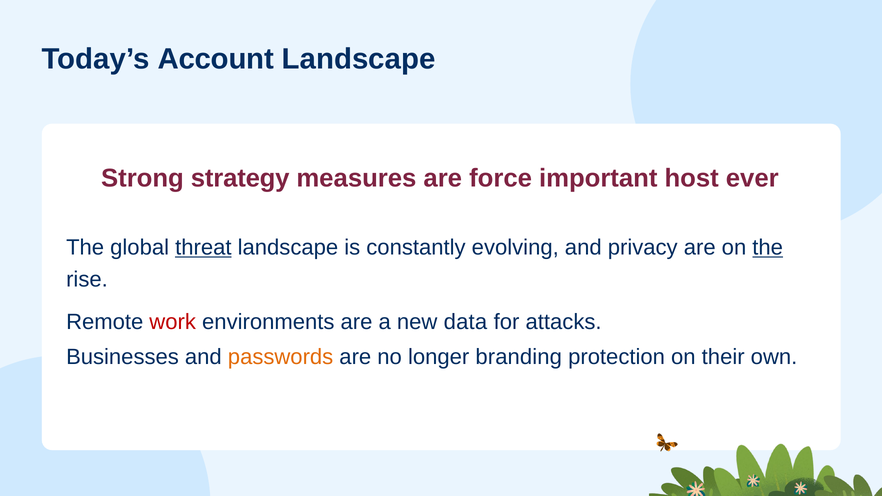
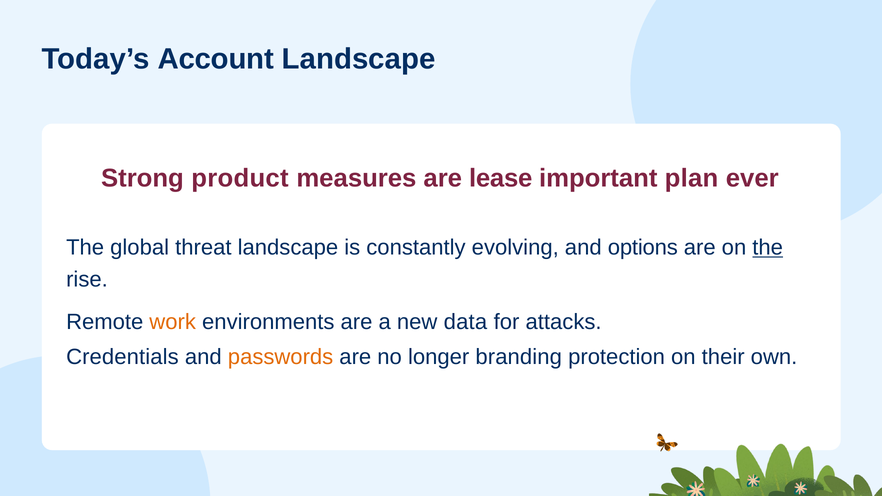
strategy: strategy -> product (240, 179)
force: force -> lease (501, 179)
host: host -> plan (692, 179)
threat underline: present -> none (203, 248)
privacy: privacy -> options (643, 248)
work colour: red -> orange (173, 322)
Businesses: Businesses -> Credentials (122, 357)
